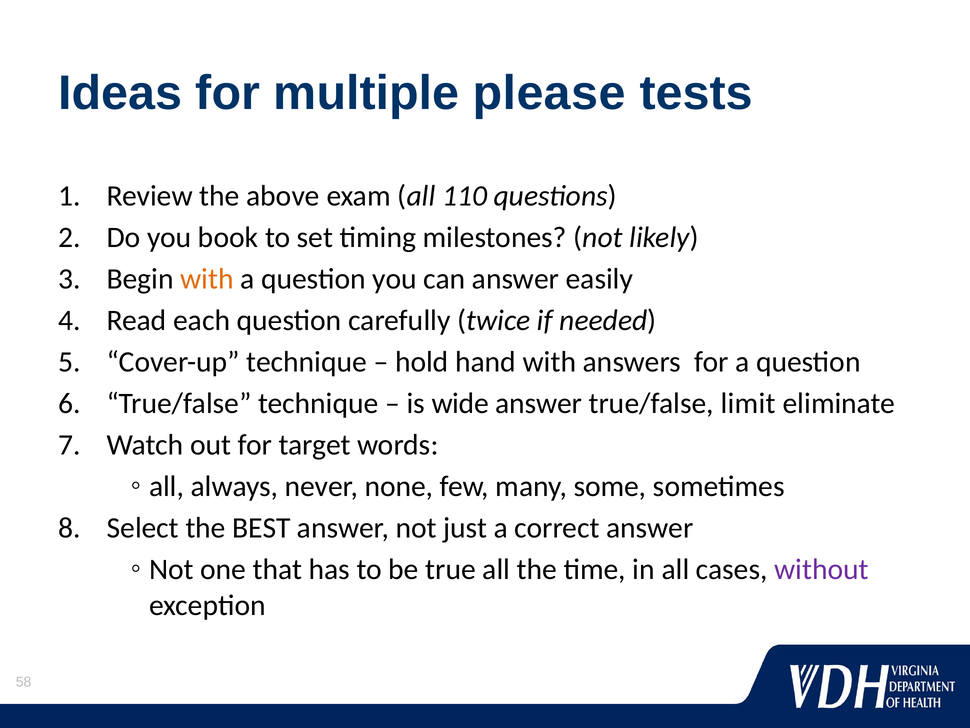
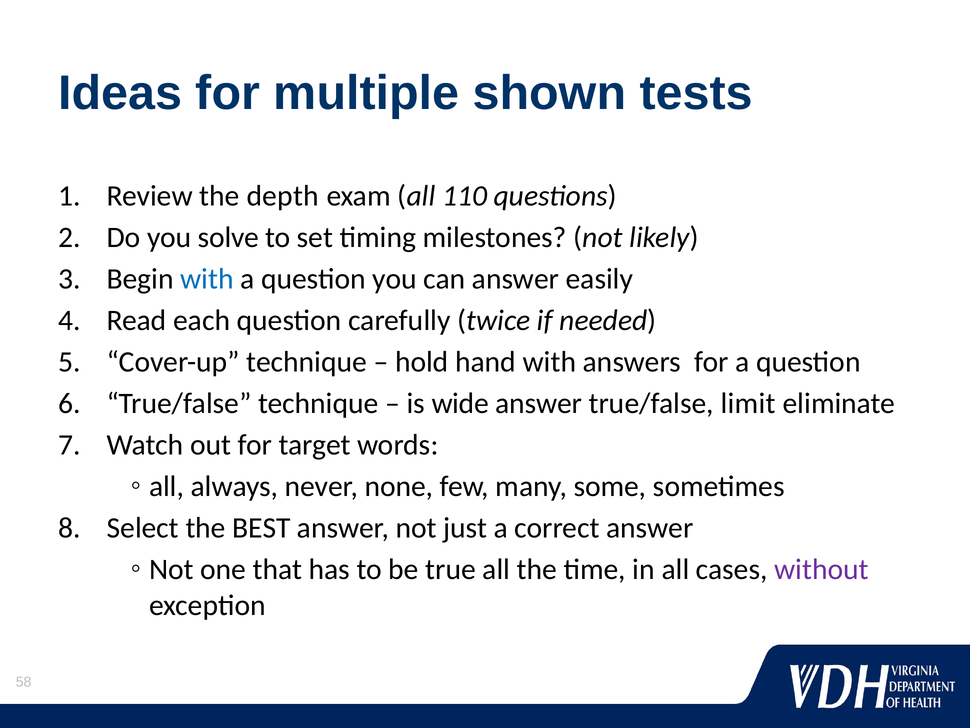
please: please -> shown (549, 93)
above: above -> depth (283, 196)
book: book -> solve (228, 238)
with colour: orange -> blue (207, 279)
